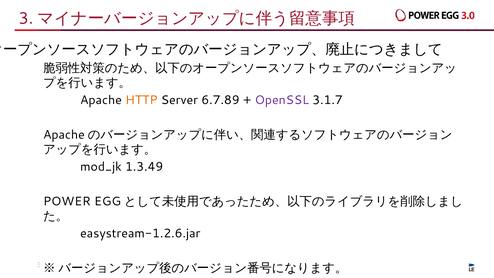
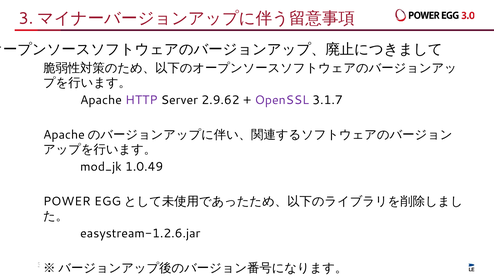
HTTP colour: orange -> purple (141, 100)
6.7.89: 6.7.89 -> 2.9.62 (220, 100)
1.3.49: 1.3.49 -> 1.0.49 (144, 167)
